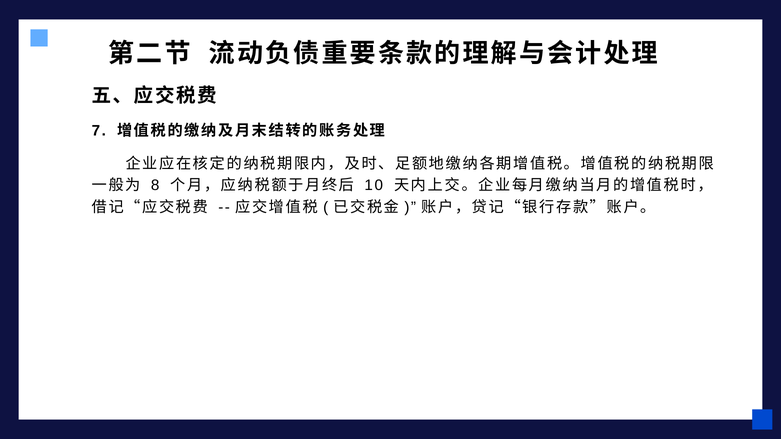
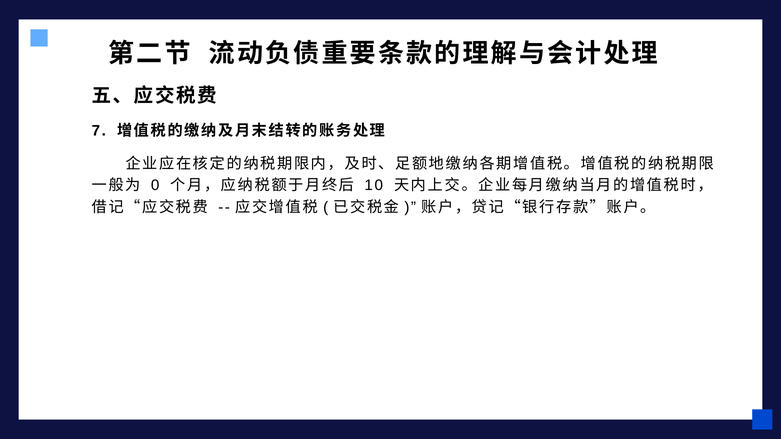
8: 8 -> 0 (155, 186)
